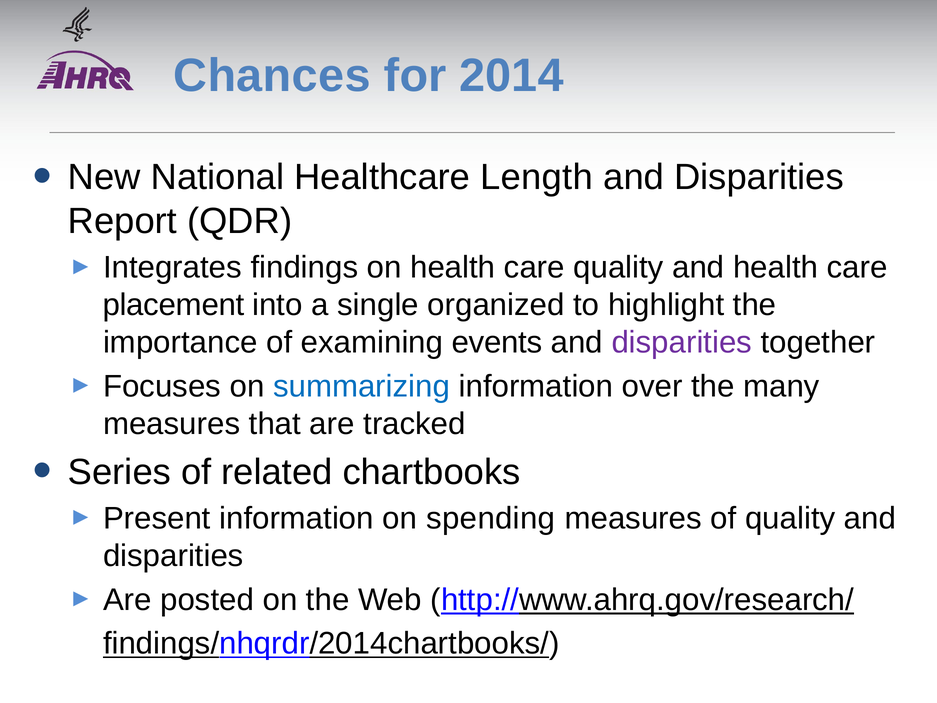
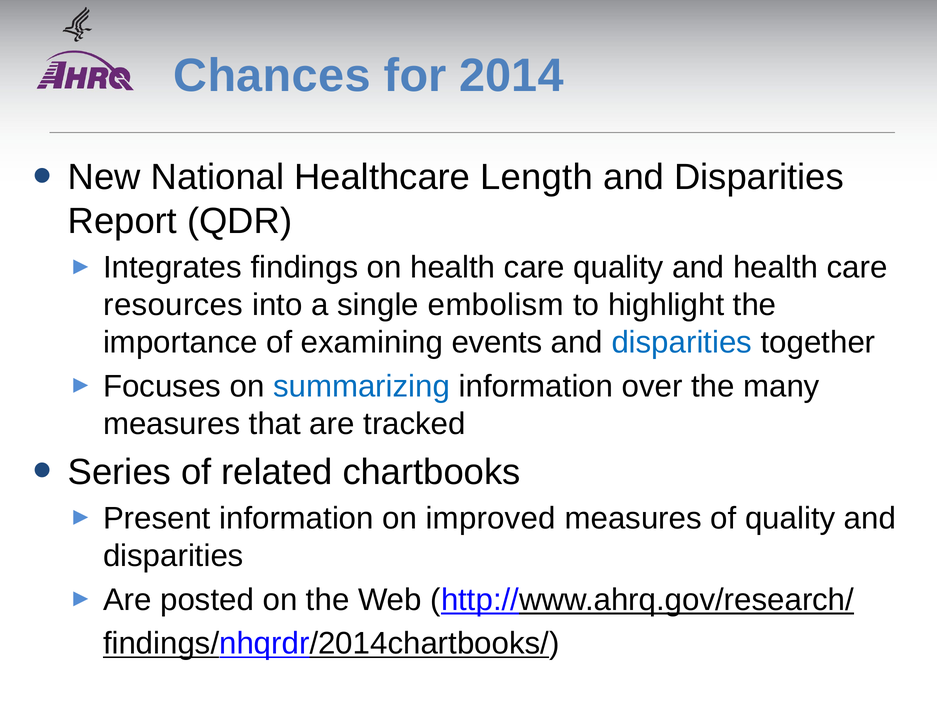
placement: placement -> resources (173, 305)
organized: organized -> embolism (496, 305)
disparities colour: purple -> blue (682, 342)
spending: spending -> improved (491, 518)
